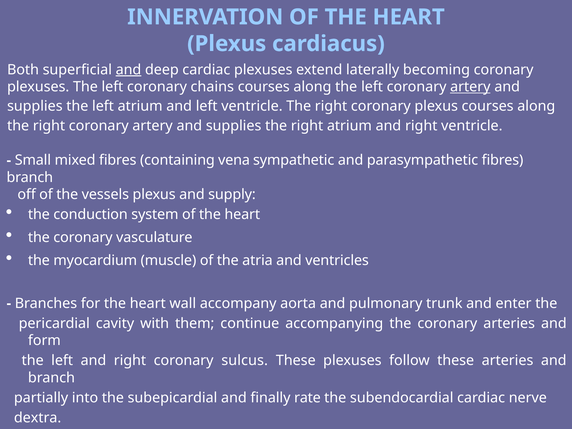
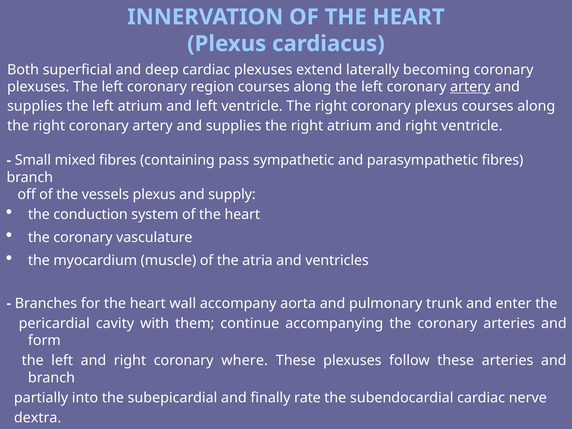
and underline: present -> none (128, 70)
chains: chains -> region (212, 87)
vena: vena -> pass (234, 160)
sulcus: sulcus -> where (245, 361)
